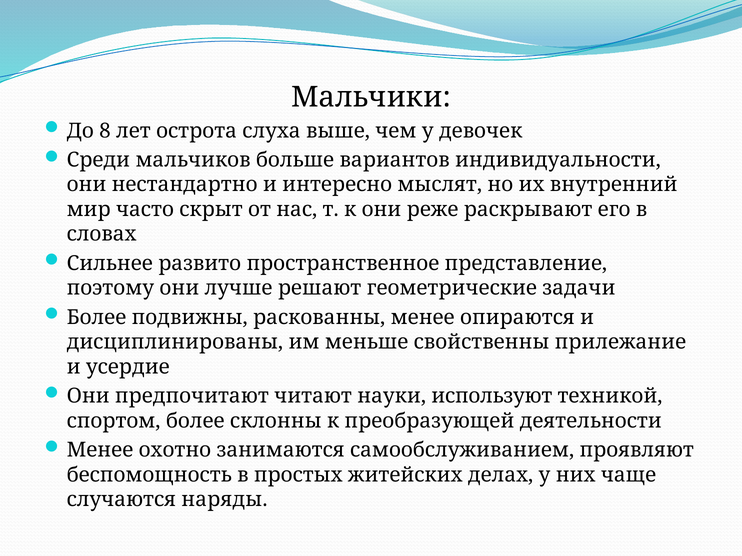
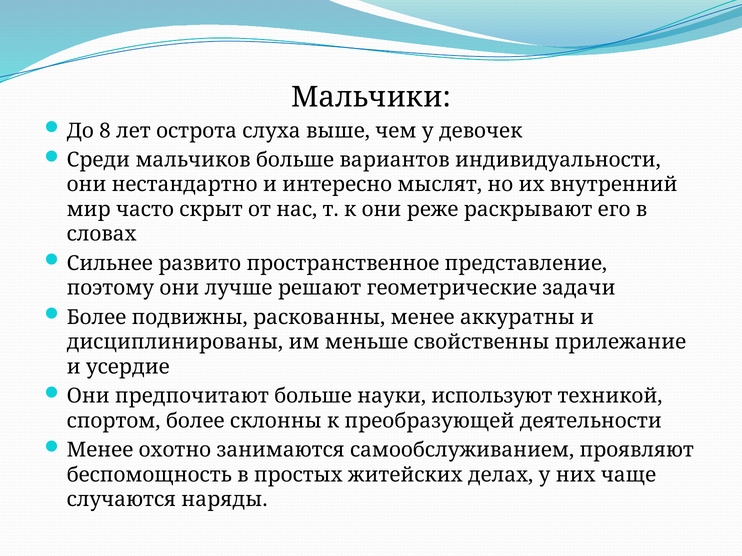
опираются: опираются -> аккуратны (517, 318)
предпочитают читают: читают -> больше (313, 396)
